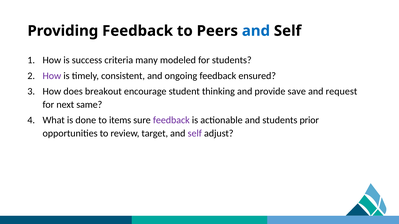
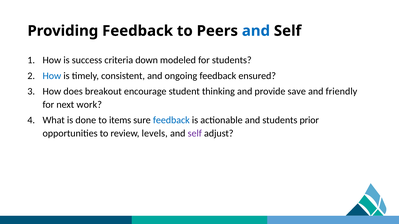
many: many -> down (147, 60)
How colour: purple -> blue (52, 76)
request: request -> friendly (341, 92)
same: same -> work (89, 105)
feedback colour: purple -> blue (171, 120)
target: target -> levels (155, 134)
